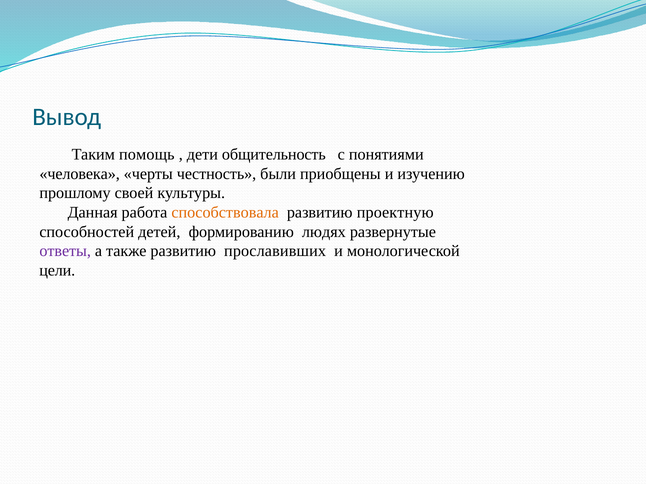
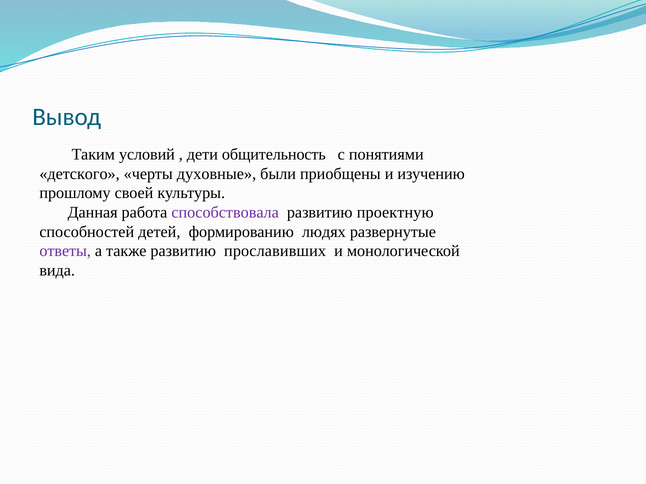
помощь: помощь -> условий (147, 154)
человека: человека -> детского (80, 174)
честность: честность -> духовные (217, 174)
способствовала colour: orange -> purple (225, 213)
цели: цели -> вида (57, 271)
